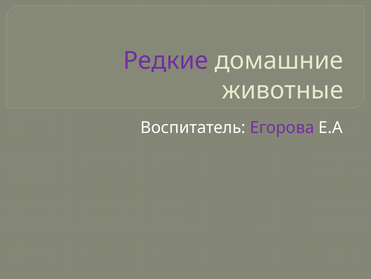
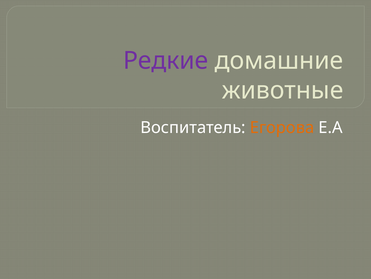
Егорова colour: purple -> orange (282, 127)
